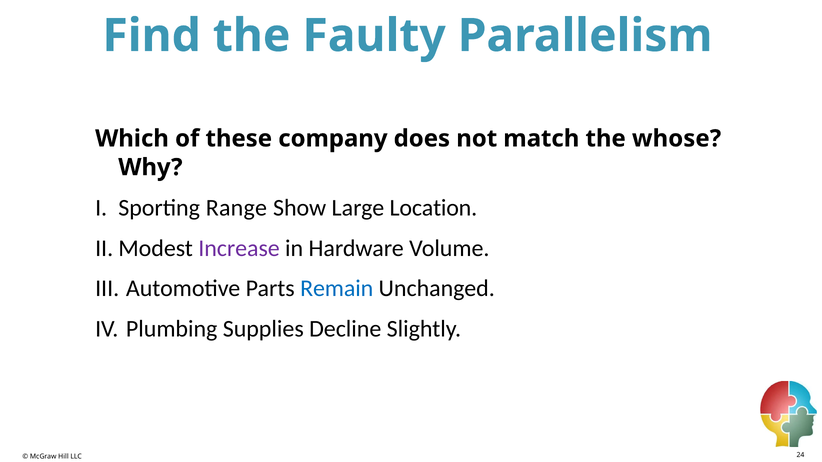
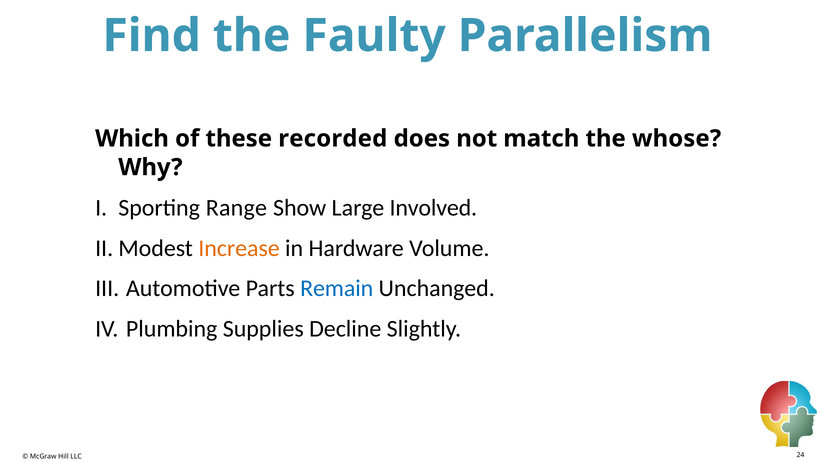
company: company -> recorded (333, 139)
Location: Location -> Involved (433, 208)
Increase colour: purple -> orange (239, 248)
